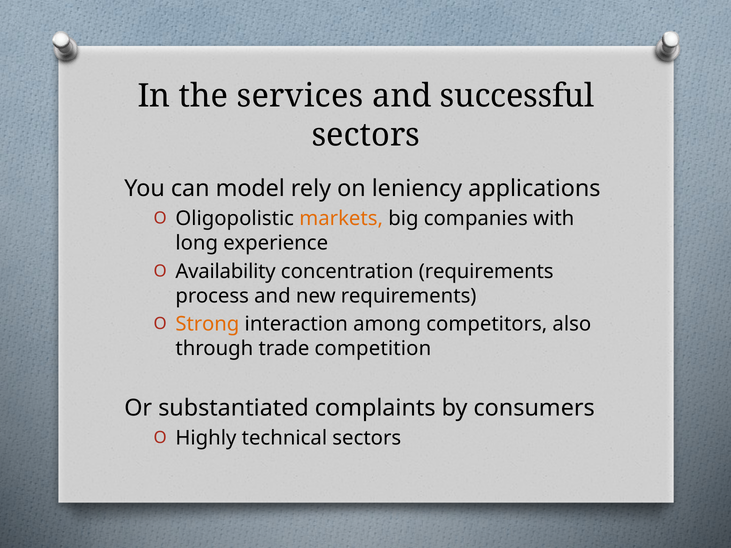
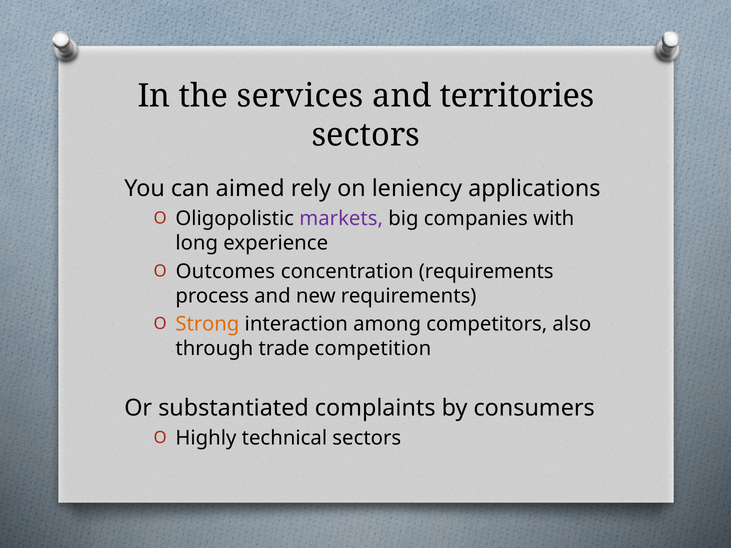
successful: successful -> territories (517, 96)
model: model -> aimed (250, 189)
markets colour: orange -> purple (341, 219)
Availability: Availability -> Outcomes (225, 272)
